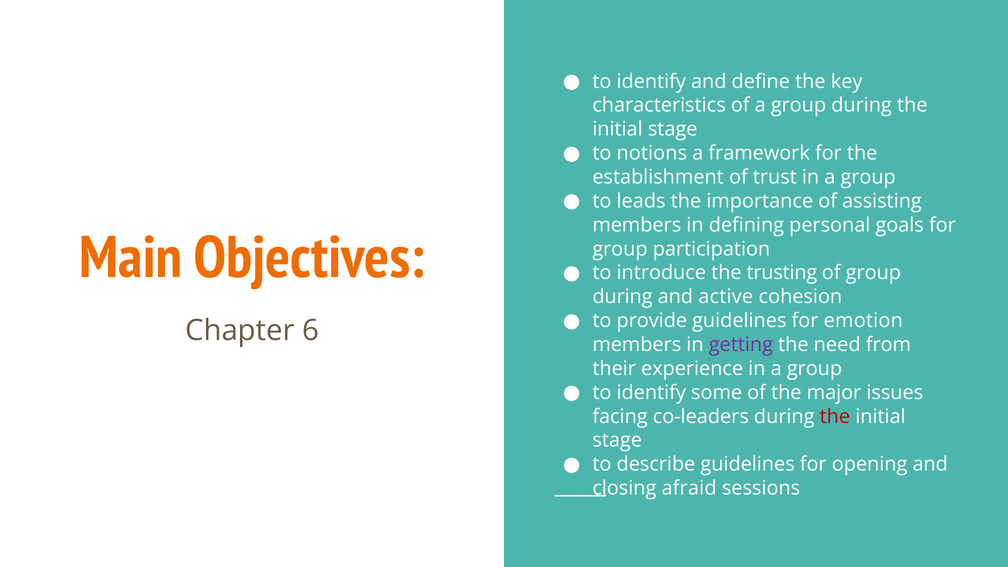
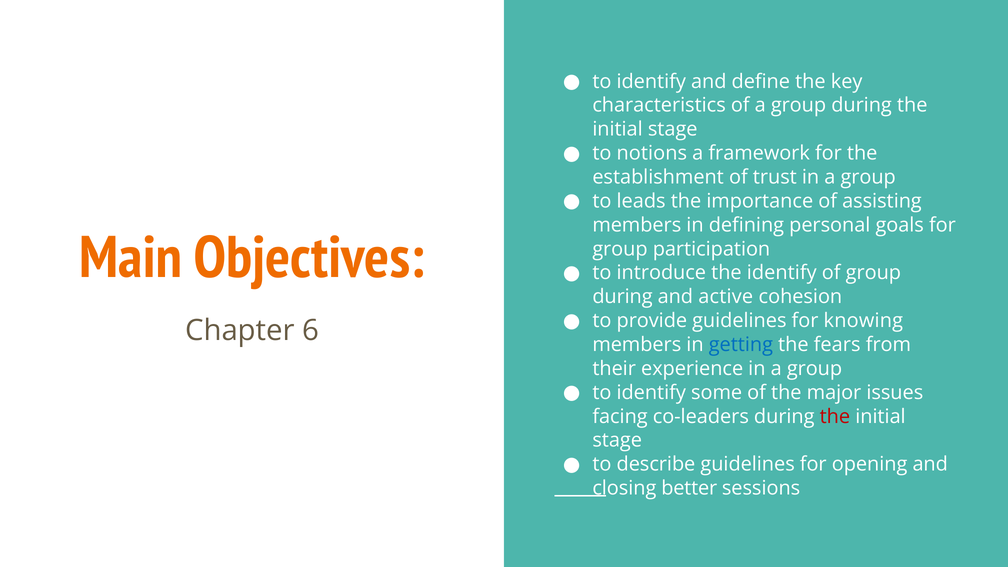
the trusting: trusting -> identify (782, 273)
emotion: emotion -> knowing (863, 321)
getting colour: purple -> blue (741, 345)
need: need -> fears (837, 345)
afraid: afraid -> better (689, 488)
